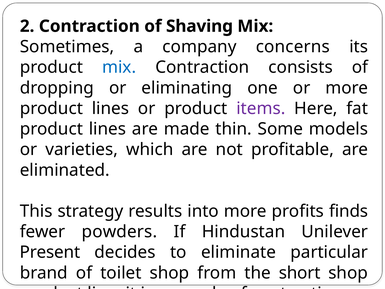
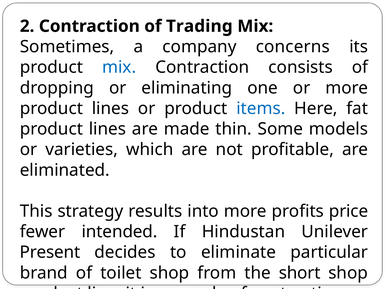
Shaving: Shaving -> Trading (199, 26)
items colour: purple -> blue (261, 108)
finds: finds -> price (349, 211)
powders: powders -> intended (120, 232)
